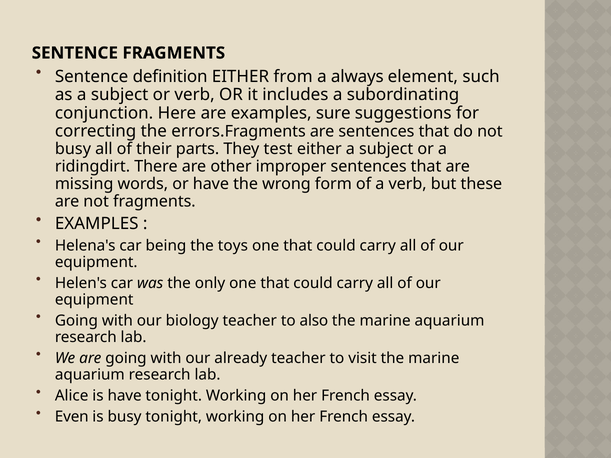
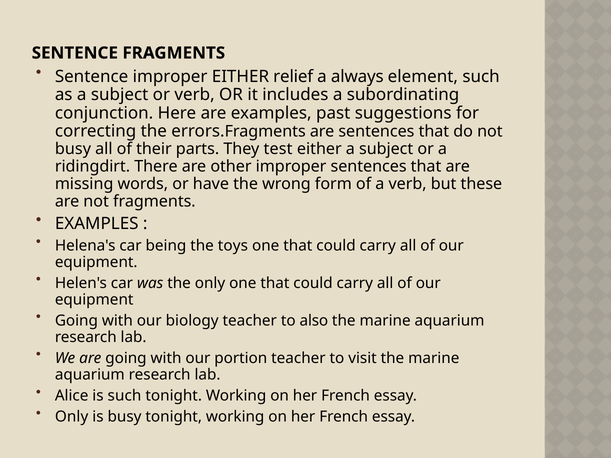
Sentence definition: definition -> improper (170, 76)
from: from -> relief (293, 76)
sure: sure -> past (333, 113)
already: already -> portion (241, 358)
is have: have -> such (125, 396)
Even: Even -> Only (72, 417)
